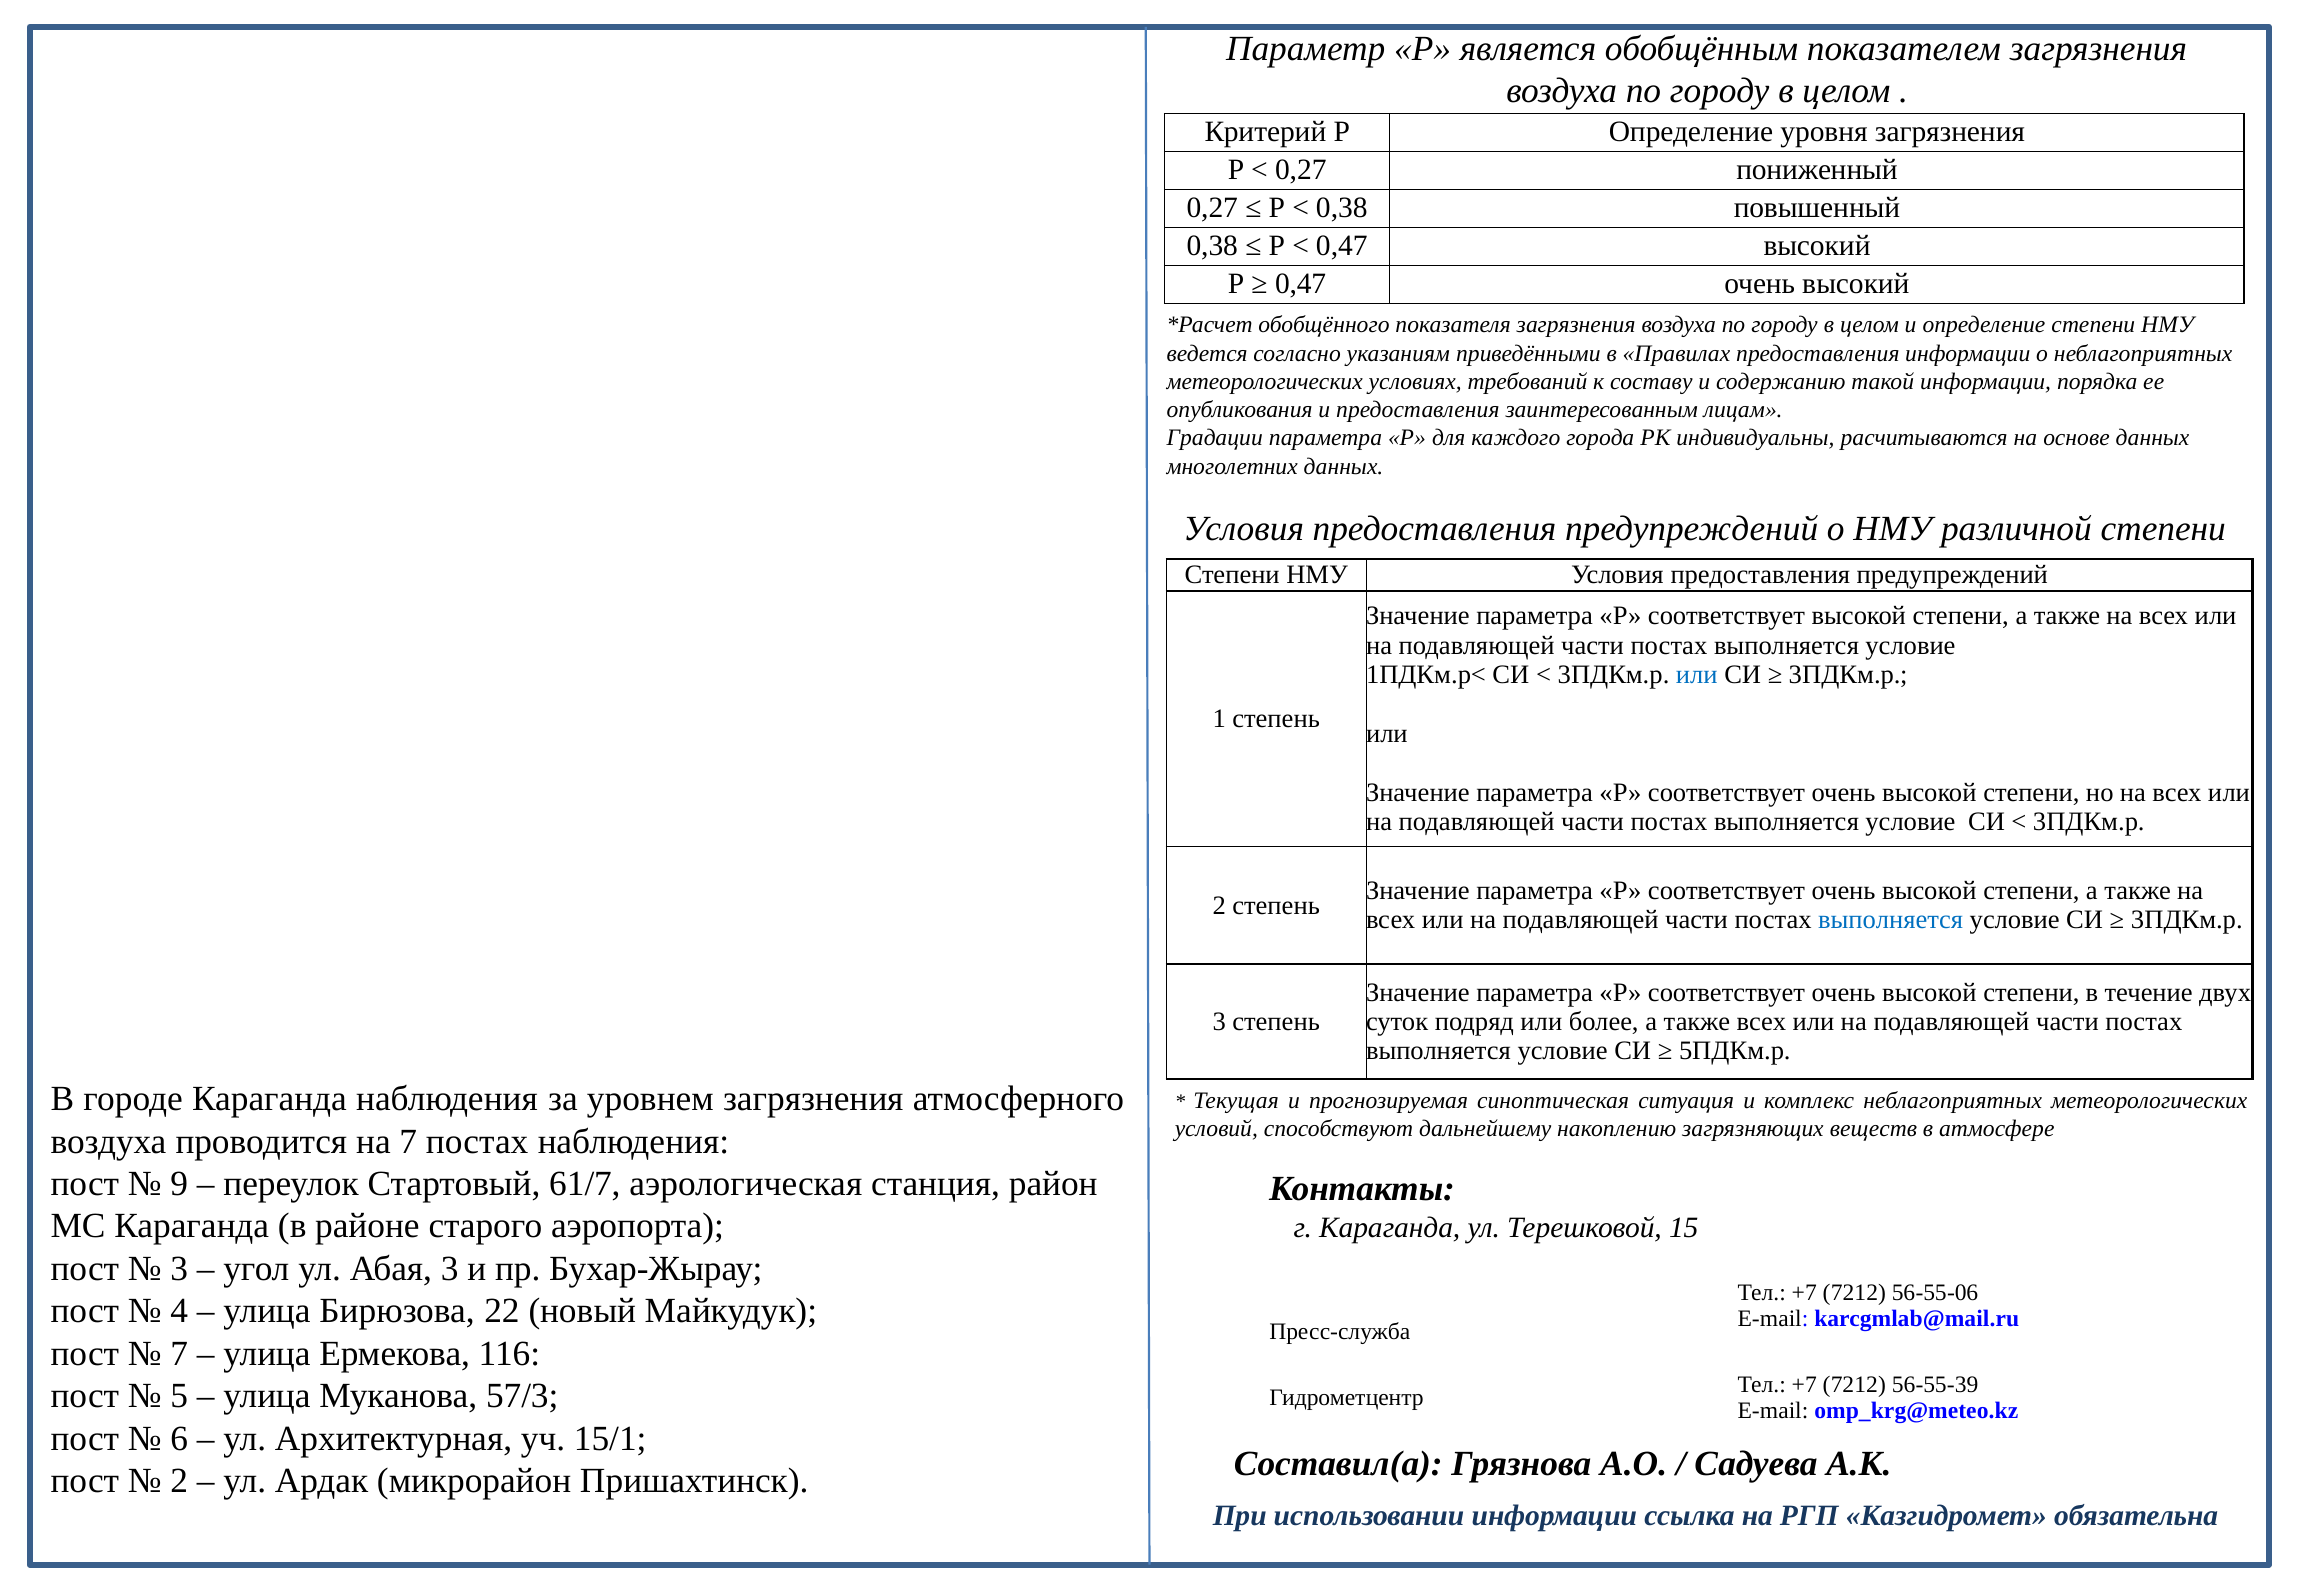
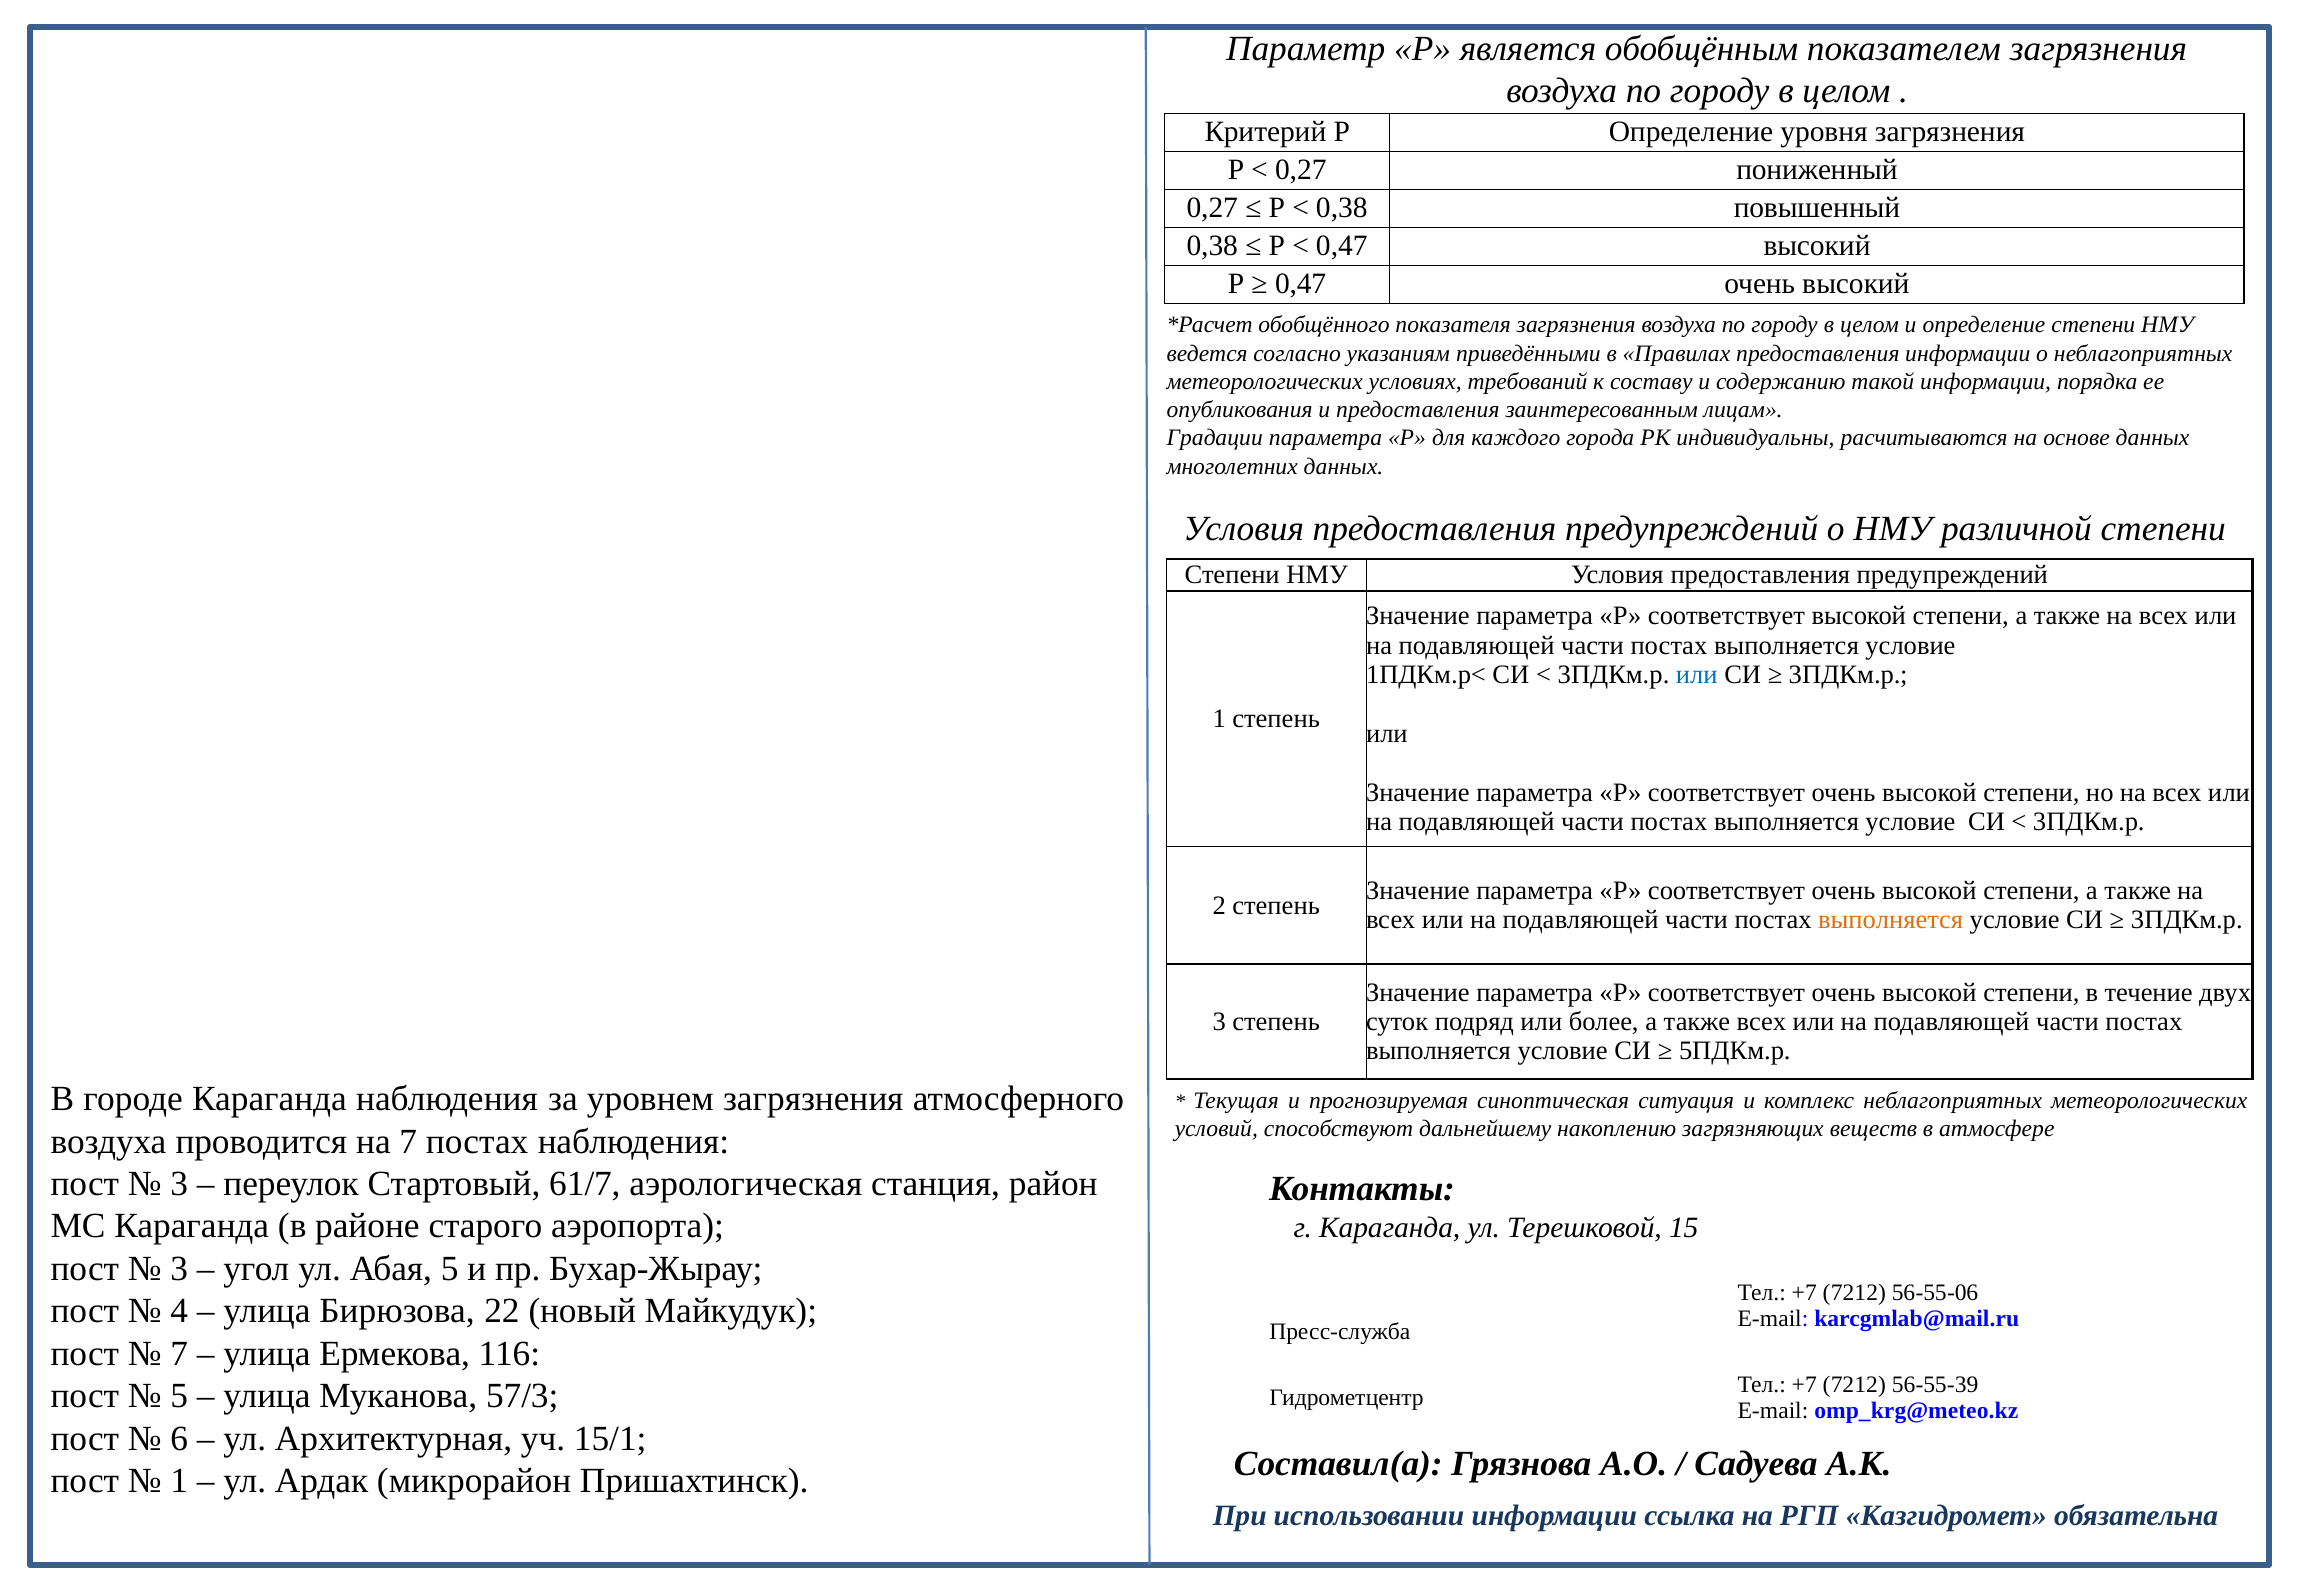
выполняется colour: blue -> orange (1891, 920)
9: 9 -> 3 (179, 1184)
Абая 3: 3 -> 5 (450, 1268)
2: 2 -> 1 (179, 1481)
